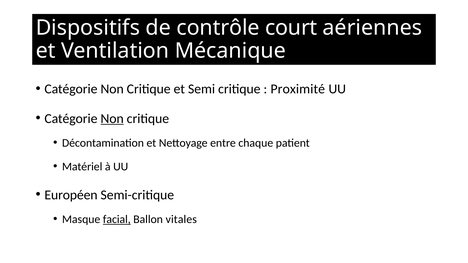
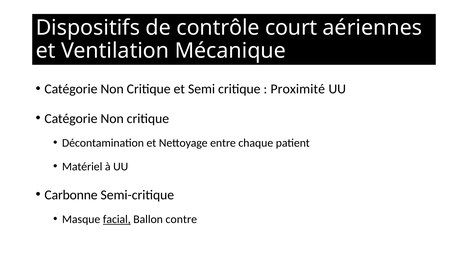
Non underline: present -> none (112, 119)
Européen: Européen -> Carbonne (71, 195)
vitales: vitales -> contre (181, 220)
